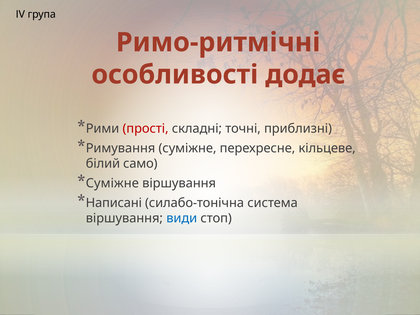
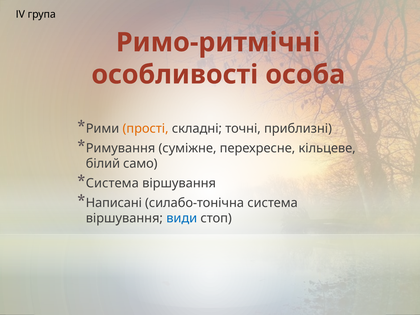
додає: додає -> особа (305, 75)
прості colour: red -> orange (146, 129)
Суміжне: Суміжне -> Система (112, 183)
